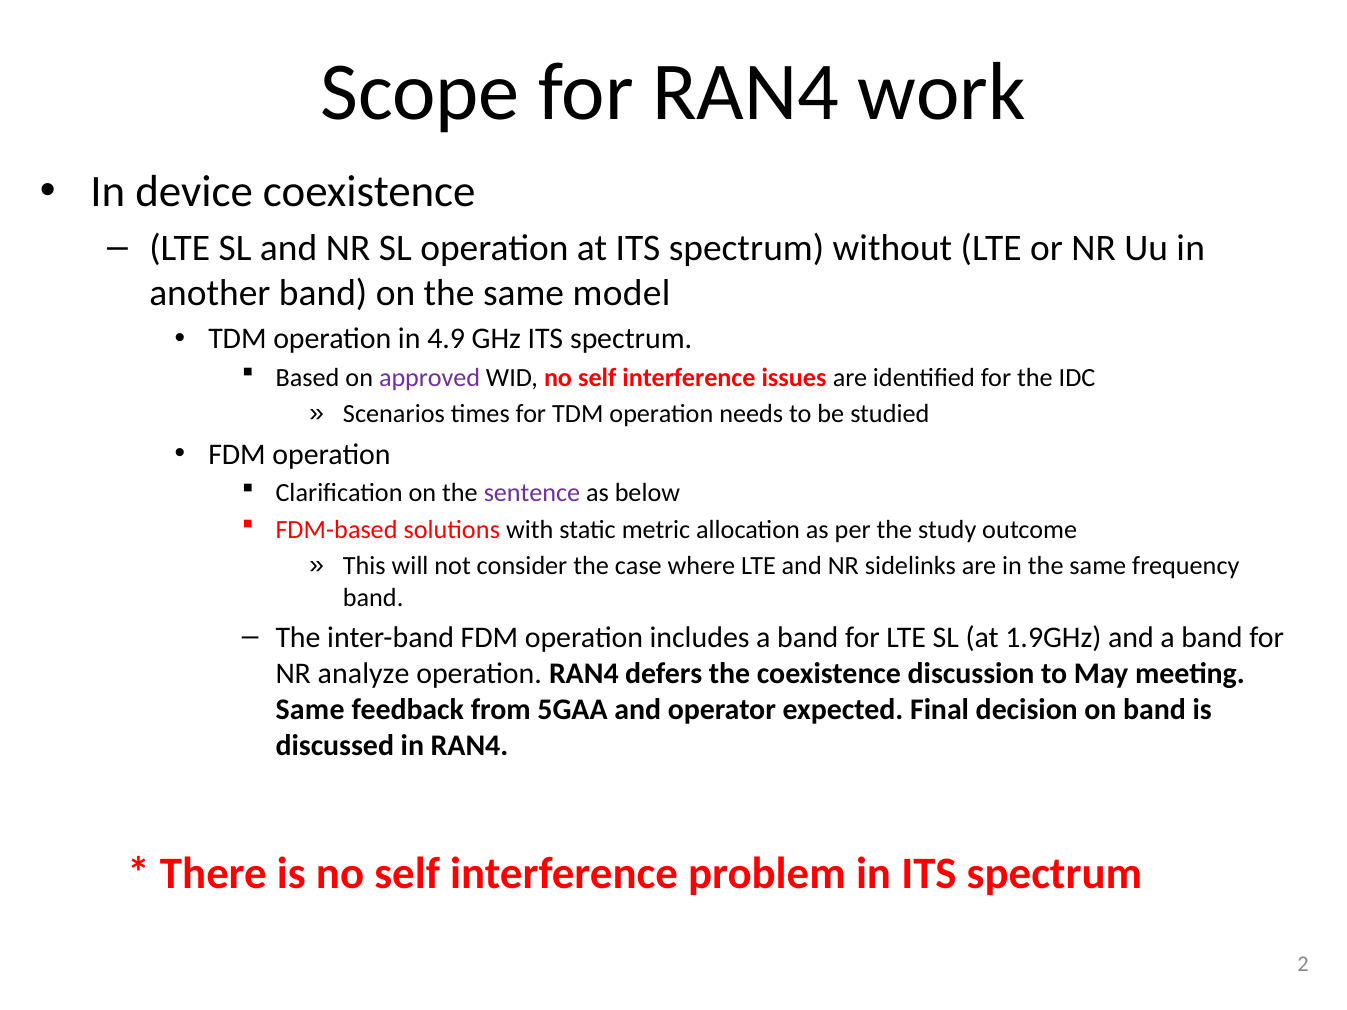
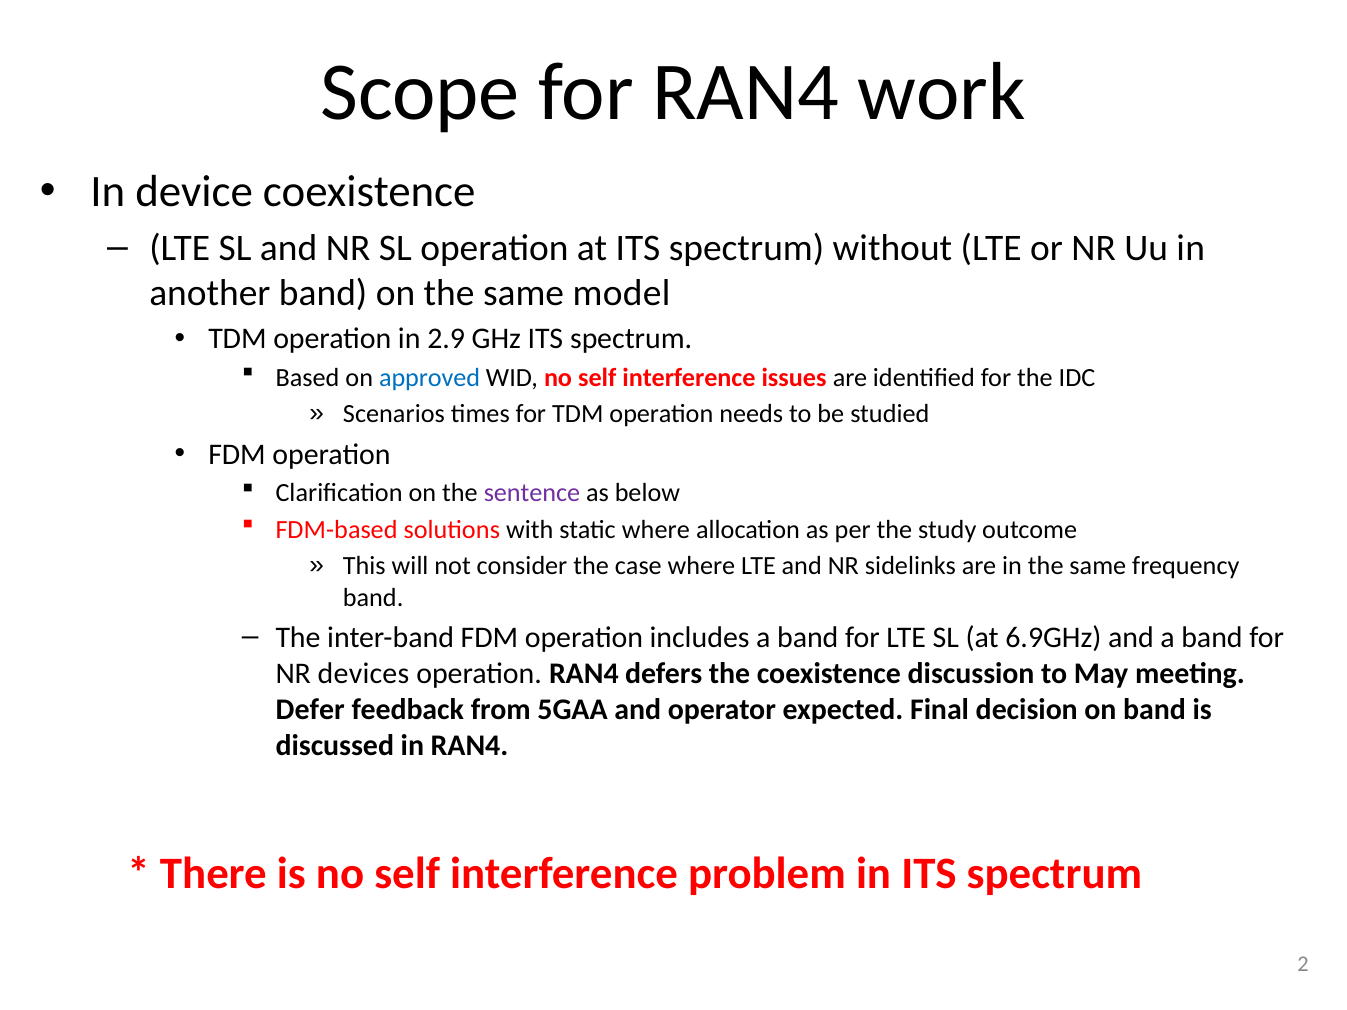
4.9: 4.9 -> 2.9 (446, 339)
approved colour: purple -> blue (430, 378)
static metric: metric -> where (656, 530)
1.9GHz: 1.9GHz -> 6.9GHz (1053, 638)
analyze: analyze -> devices (364, 674)
Same: Same -> Defer (310, 710)
